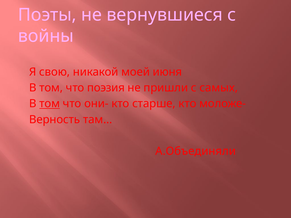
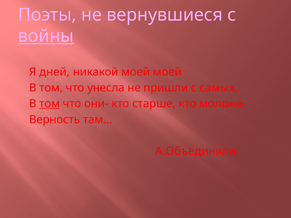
войны underline: none -> present (46, 36)
свою: свою -> дней (55, 72)
моей июня: июня -> моей (167, 72)
поэзия: поэзия -> унесла (106, 88)
